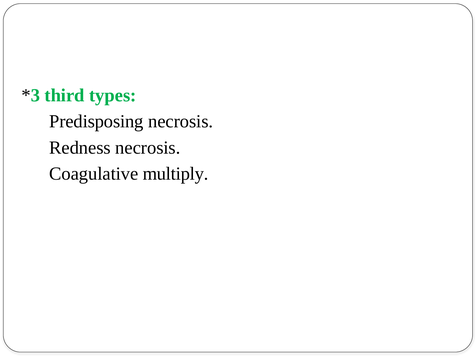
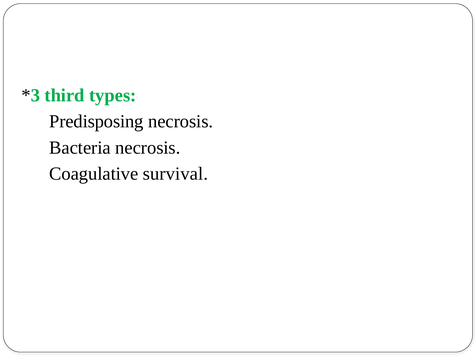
Redness: Redness -> Bacteria (80, 148)
multiply: multiply -> survival (175, 174)
